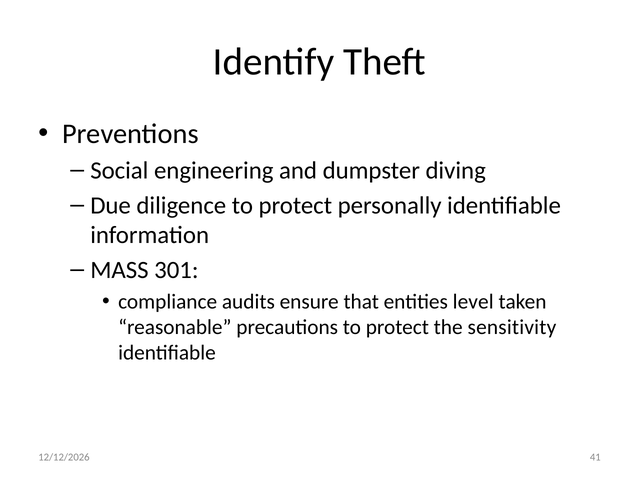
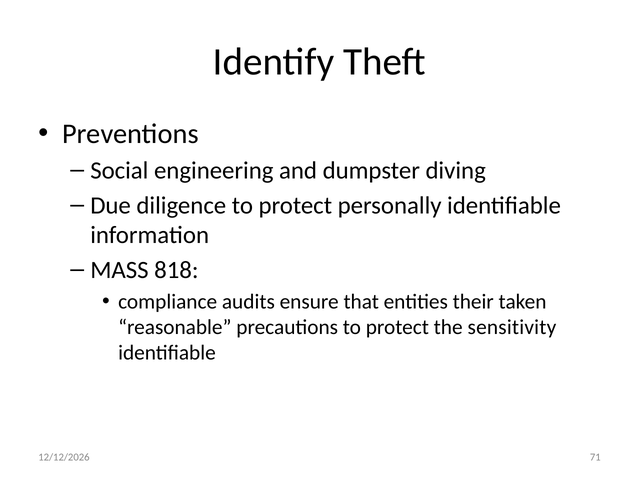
301: 301 -> 818 (176, 270)
level: level -> their (473, 302)
41: 41 -> 71 (595, 458)
